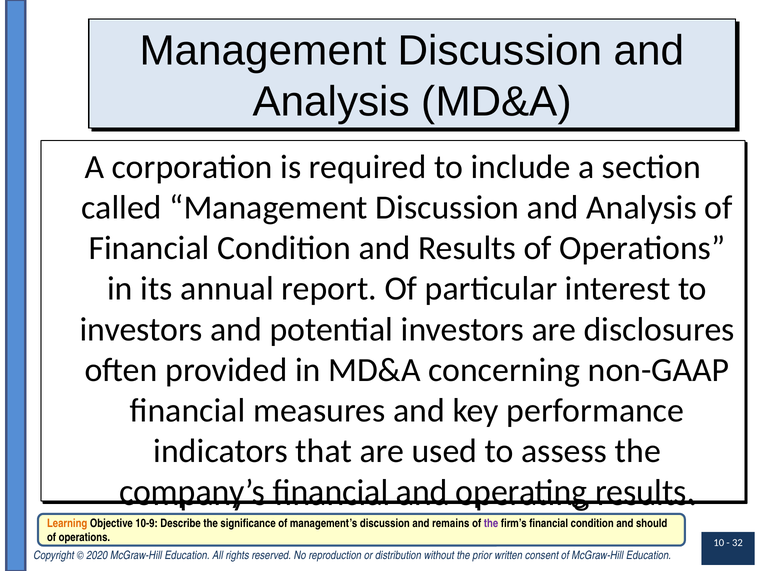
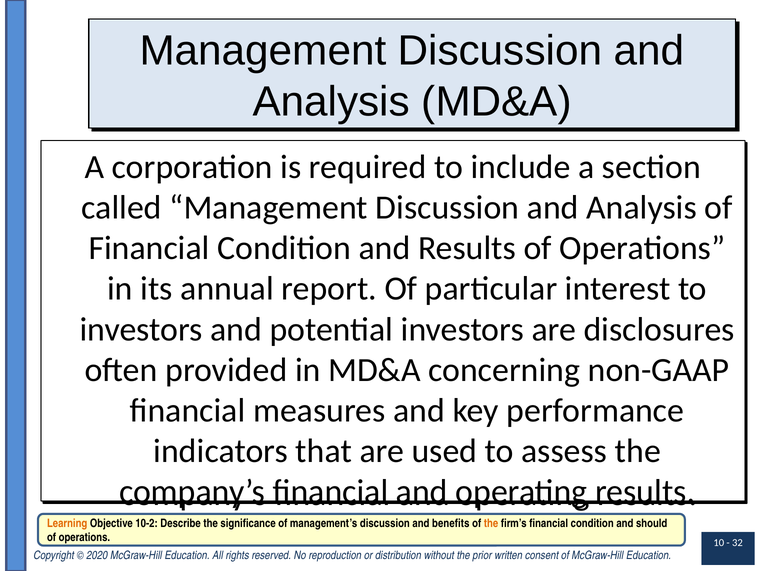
10-9: 10-9 -> 10-2 (147, 523)
remains: remains -> benefits (451, 523)
the colour: purple -> orange (491, 523)
